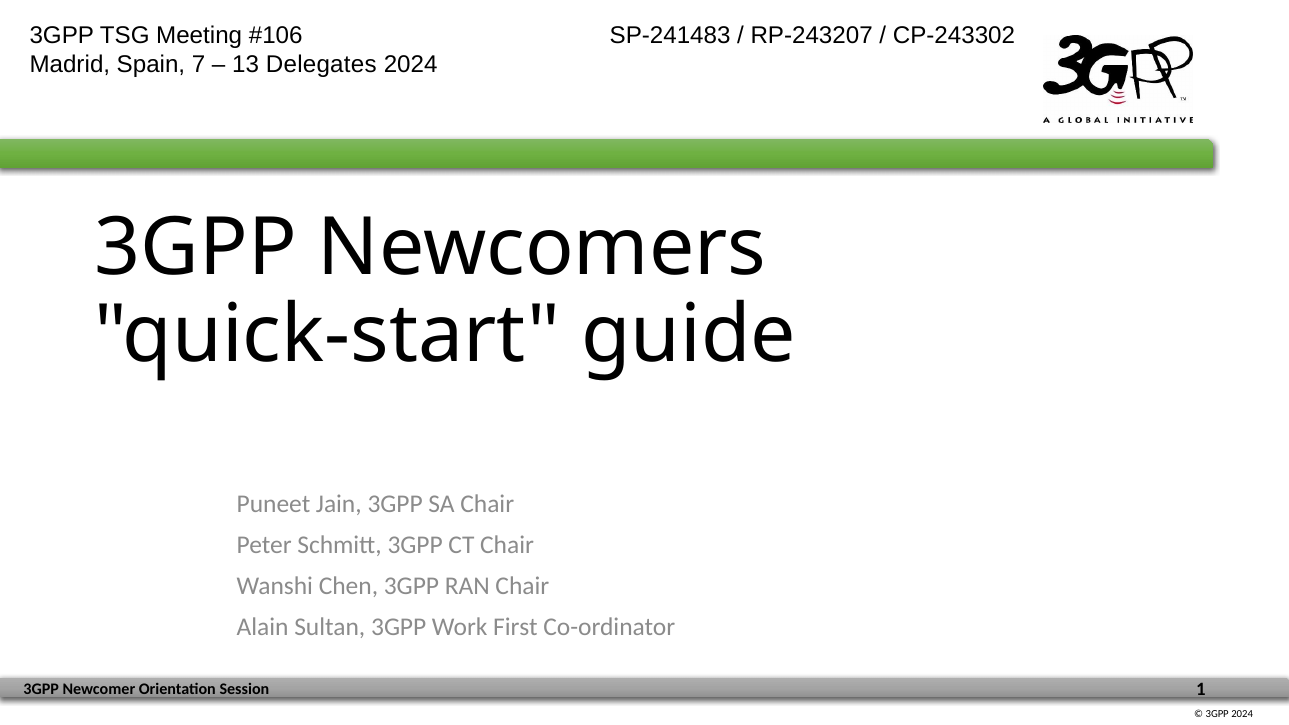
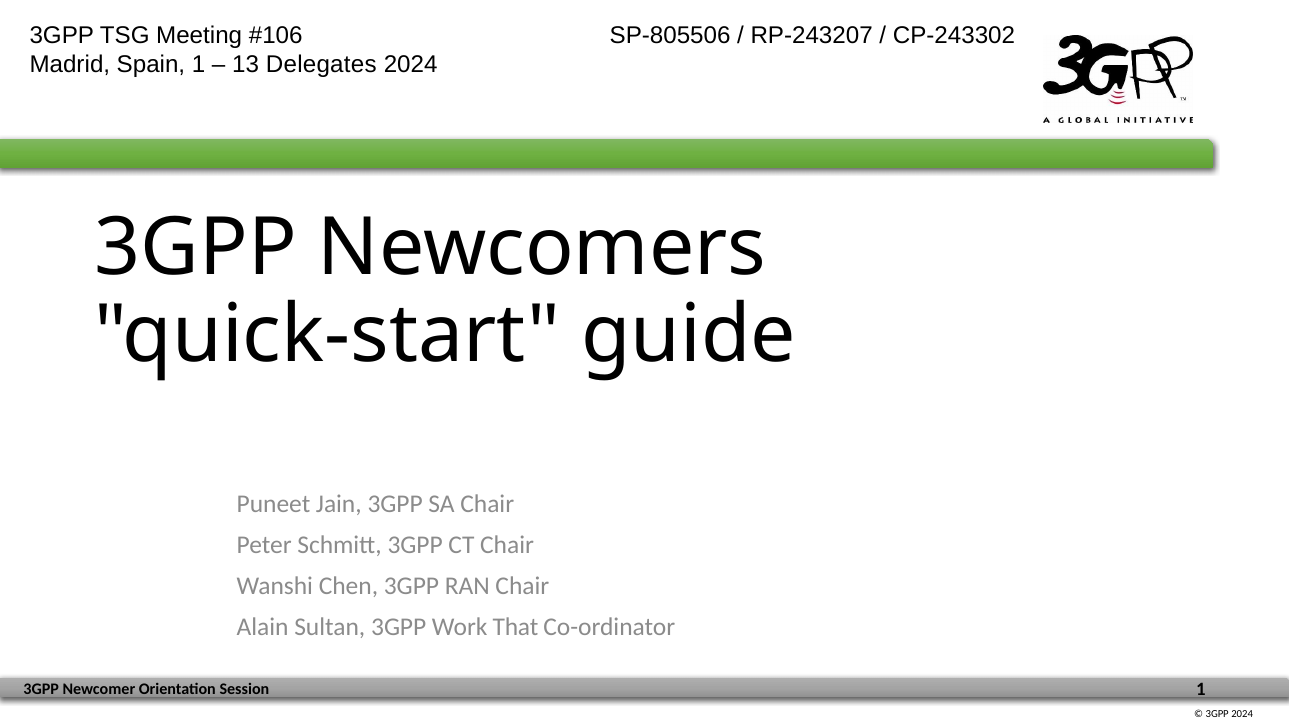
SP-241483: SP-241483 -> SP-805506 (670, 36)
Spain 7: 7 -> 1 (199, 65)
First: First -> That (516, 627)
